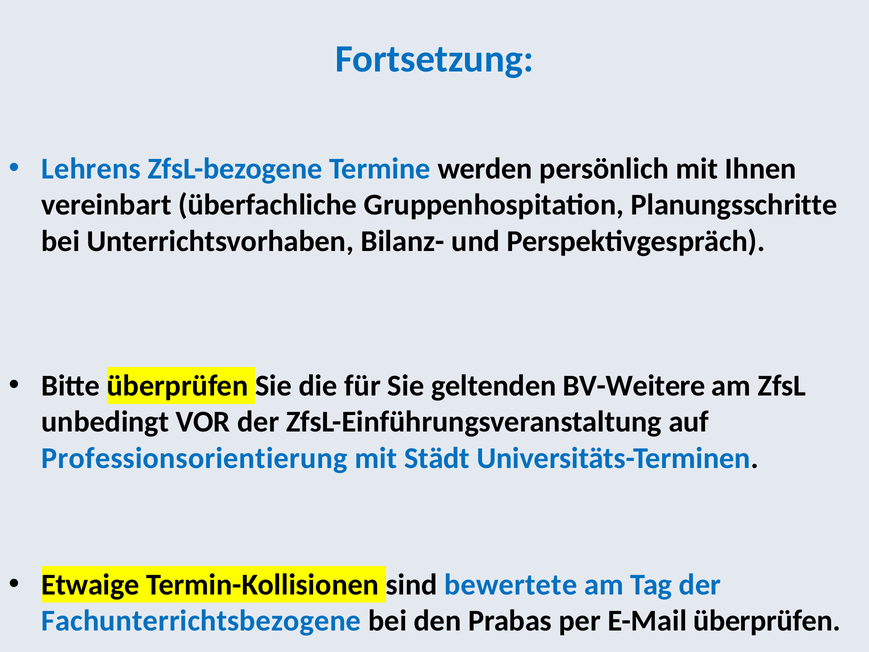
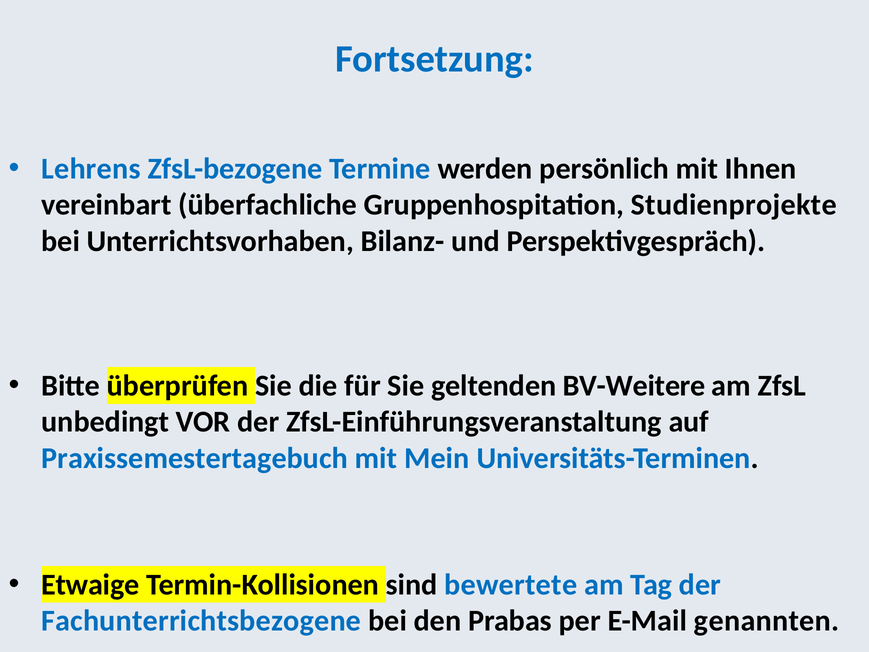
Planungsschritte: Planungsschritte -> Studienprojekte (734, 205)
Professionsorientierung: Professionsorientierung -> Praxissemestertagebuch (195, 458)
Städt: Städt -> Mein (437, 458)
E-Mail überprüfen: überprüfen -> genannten (767, 621)
